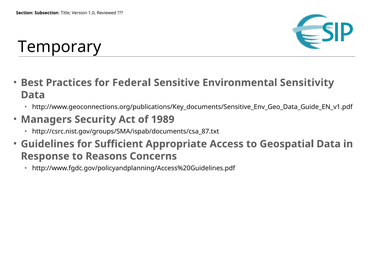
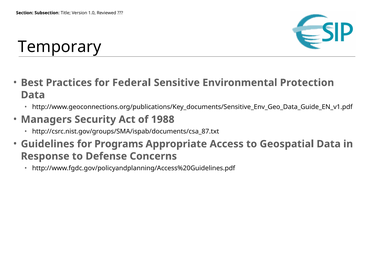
Sensitivity: Sensitivity -> Protection (307, 83)
1989: 1989 -> 1988 (163, 120)
Sufficient: Sufficient -> Programs (119, 144)
Reasons: Reasons -> Defense (106, 156)
